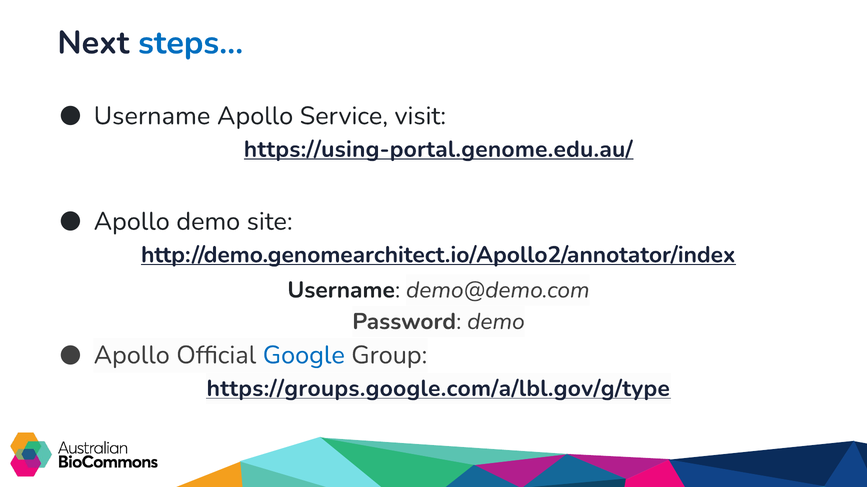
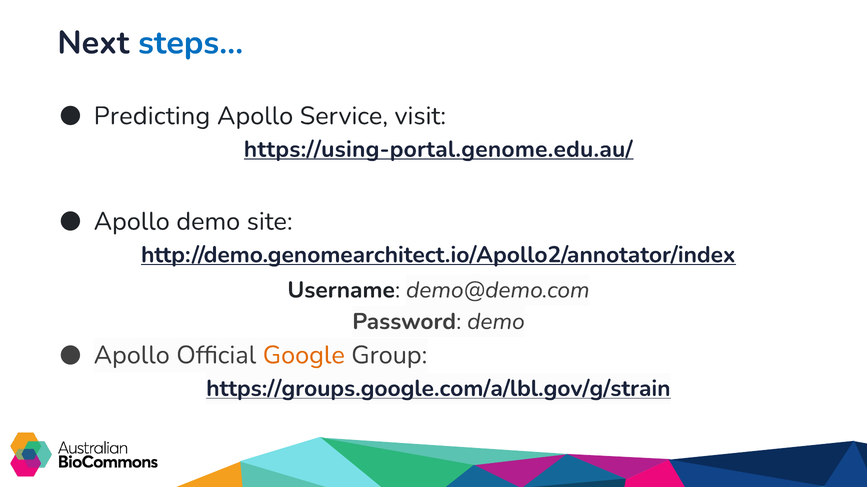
Username: Username -> Predicting (152, 116)
Google colour: blue -> orange (304, 356)
https://groups.google.com/a/lbl.gov/g/type: https://groups.google.com/a/lbl.gov/g/type -> https://groups.google.com/a/lbl.gov/g/strain (438, 389)
